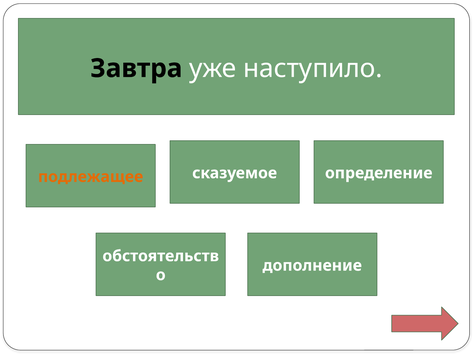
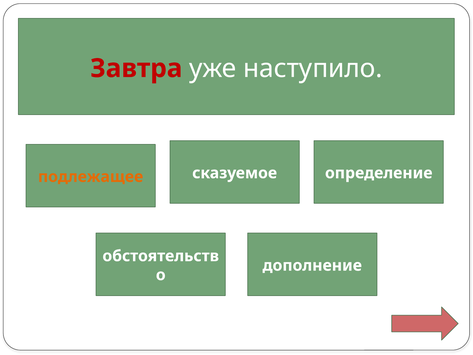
Завтра colour: black -> red (136, 68)
